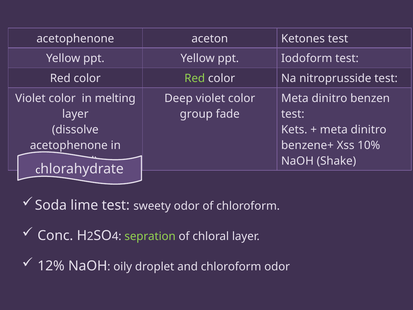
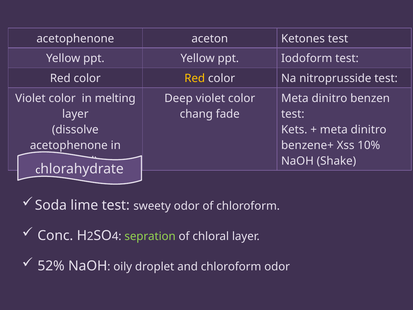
Red colour: light green -> yellow (195, 78)
group: group -> chang (196, 114)
12%: 12% -> 52% (51, 266)
